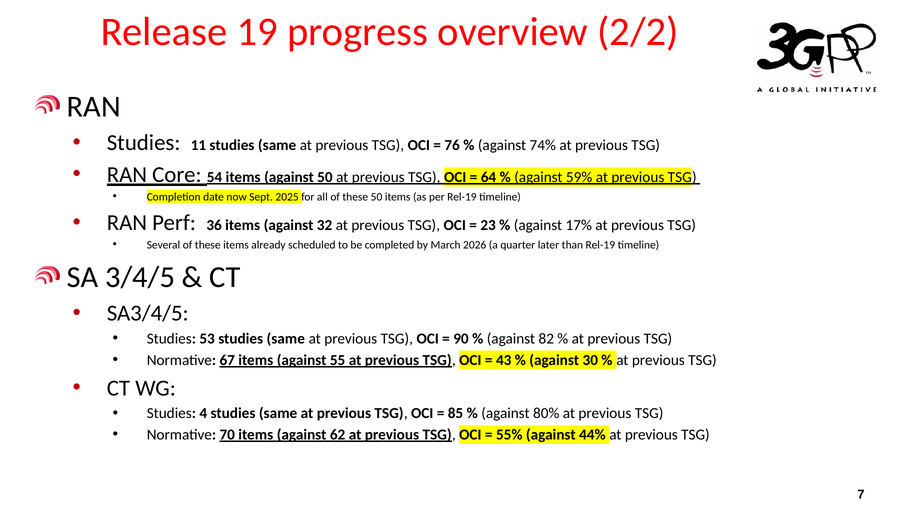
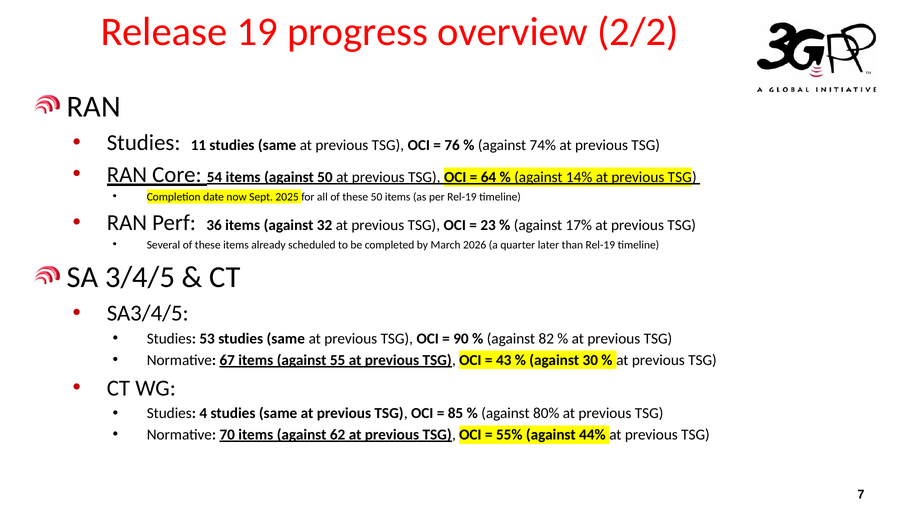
59%: 59% -> 14% (579, 177)
